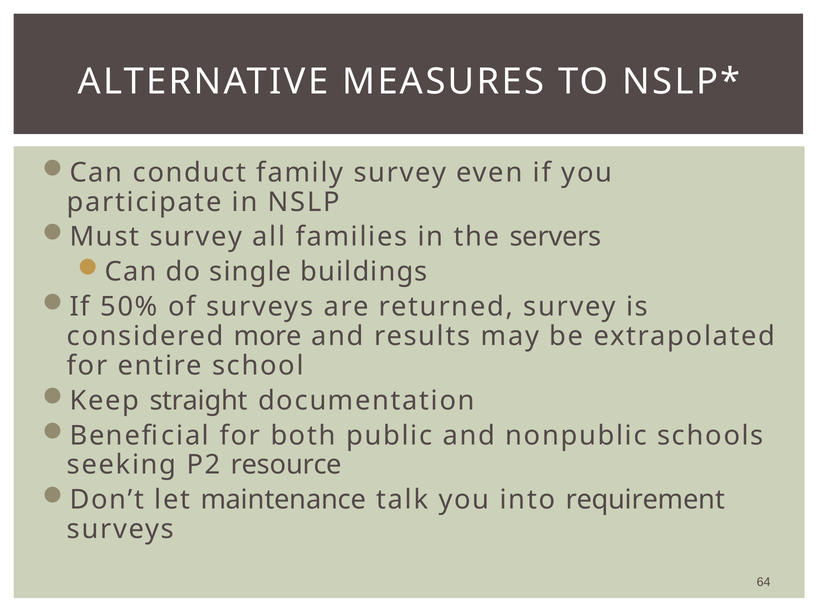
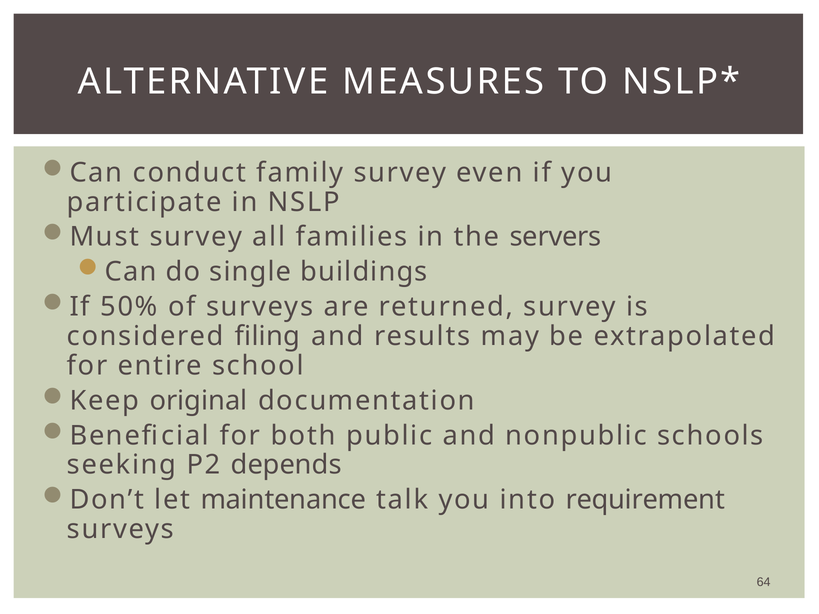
more: more -> filing (267, 336)
straight: straight -> original (198, 401)
resource: resource -> depends (286, 465)
